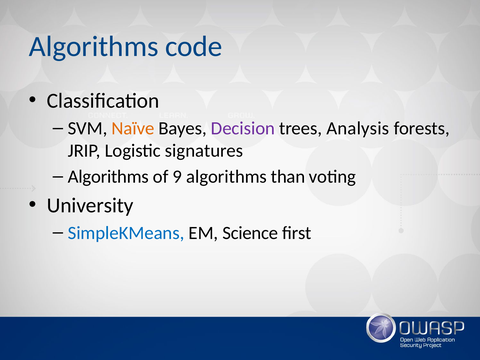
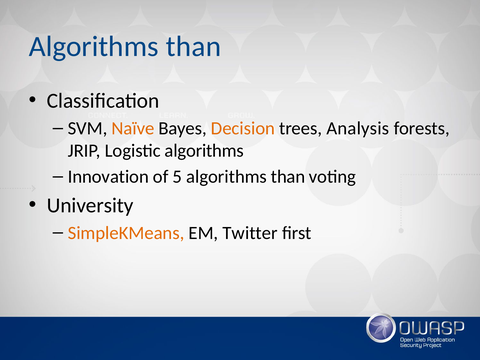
code: code -> than (193, 46)
Decision colour: purple -> orange (243, 128)
Logistic signatures: signatures -> algorithms (204, 151)
Algorithms: Algorithms -> Innovation (108, 177)
9: 9 -> 5 (177, 177)
SimpleKMeans colour: blue -> orange (126, 233)
Science: Science -> Twitter (250, 233)
